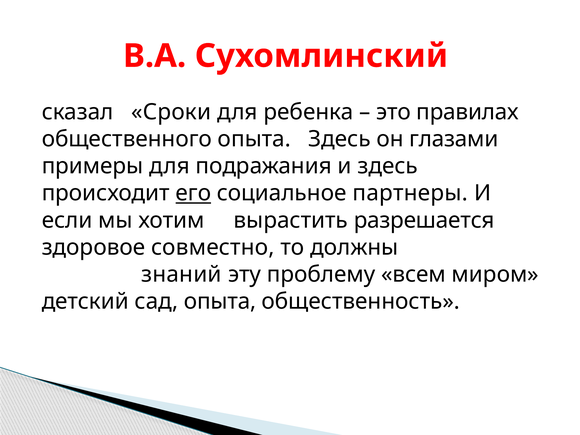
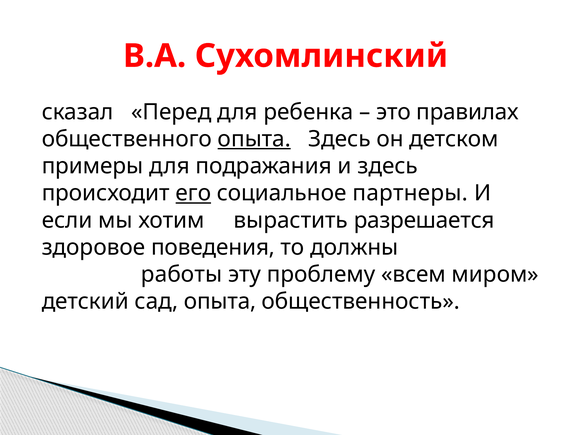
Сроки: Сроки -> Перед (171, 112)
опыта underline: none -> present (254, 139)
глазами: глазами -> детском (454, 139)
совместно: совместно -> поведения (213, 247)
знаний: знаний -> работы (182, 274)
